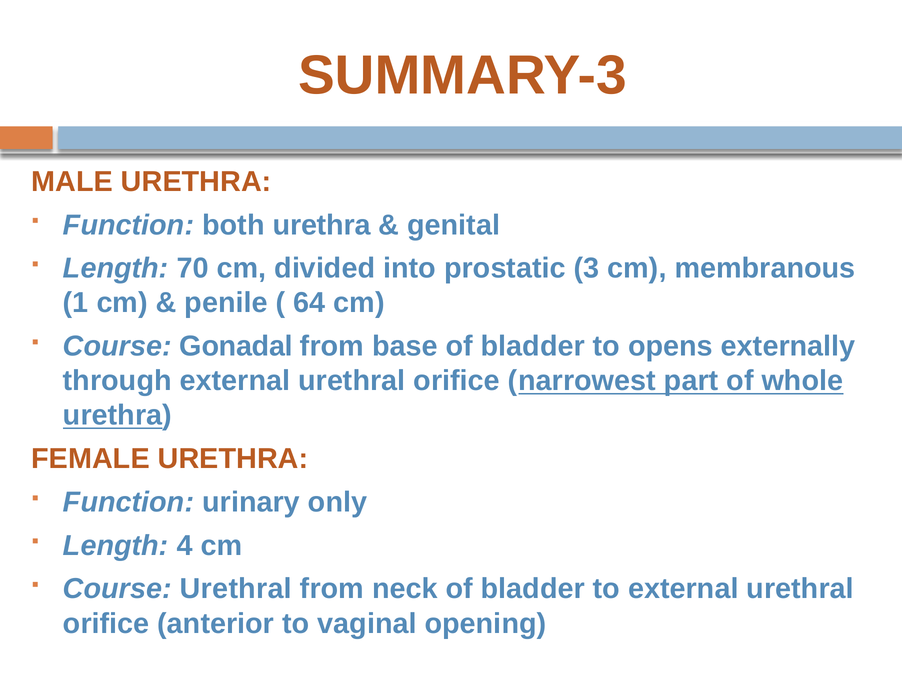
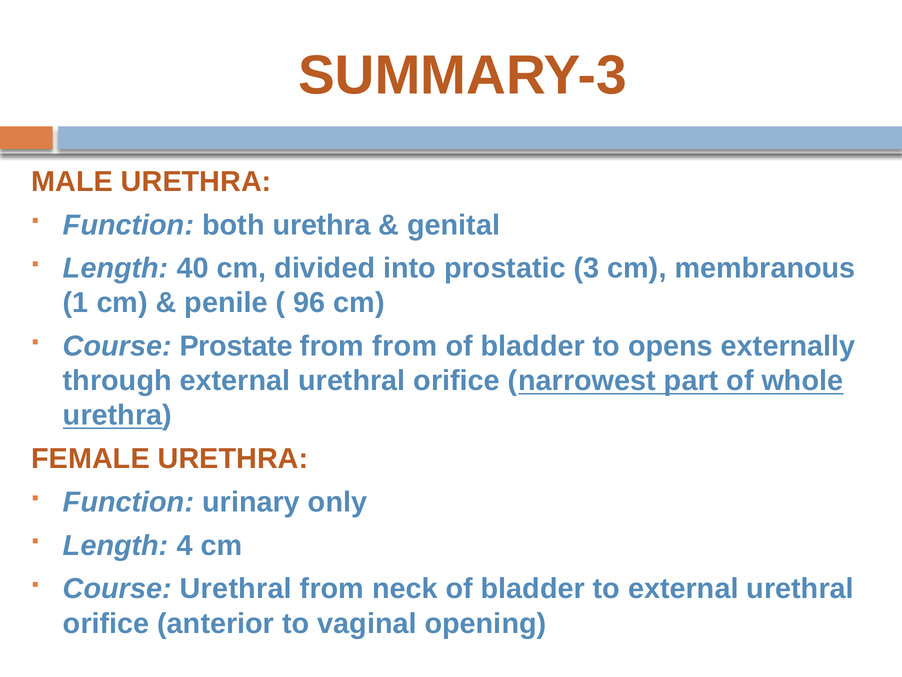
70: 70 -> 40 (193, 268)
64: 64 -> 96 (309, 303)
Gonadal: Gonadal -> Prostate (236, 346)
from base: base -> from (405, 346)
